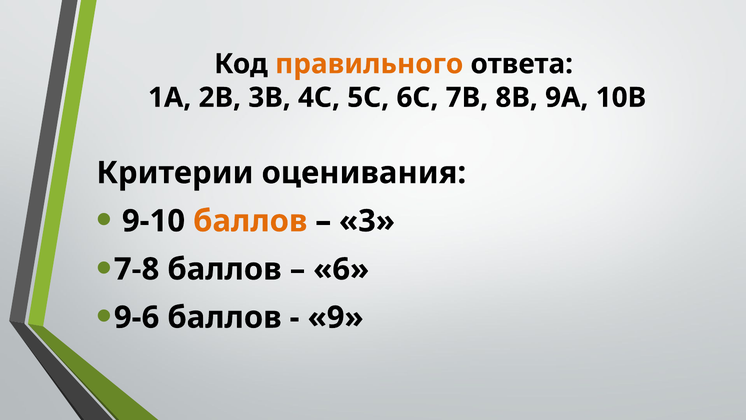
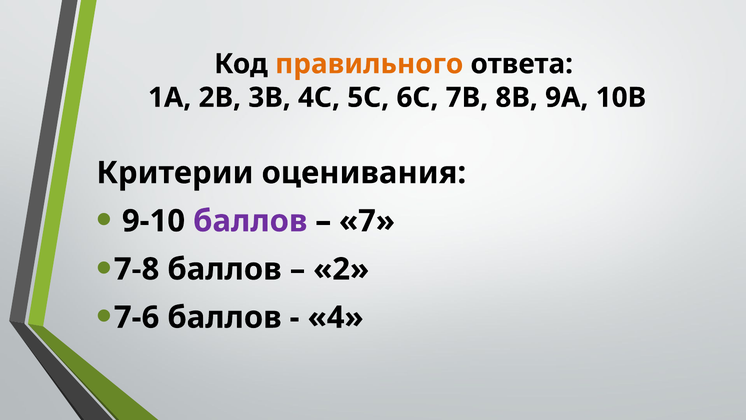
баллов colour: orange -> purple (250, 221)
3: 3 -> 7 (367, 221)
6: 6 -> 2 (341, 269)
9-6: 9-6 -> 7-6 (137, 317)
9: 9 -> 4 (336, 317)
